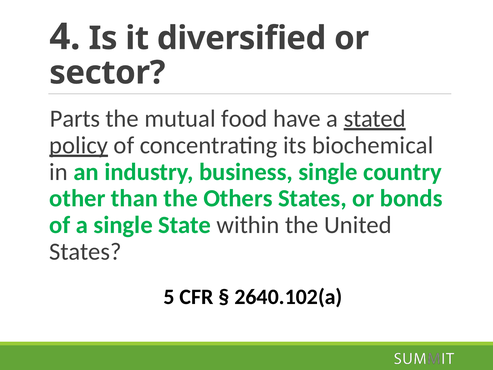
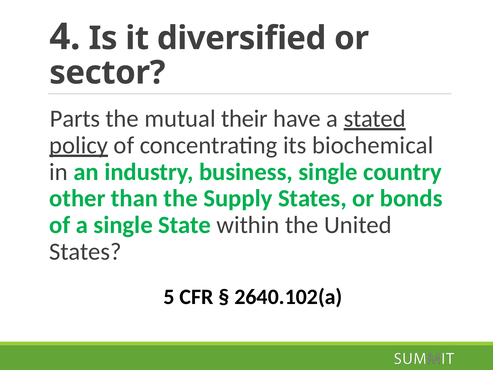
food: food -> their (245, 118)
Others: Others -> Supply (238, 198)
